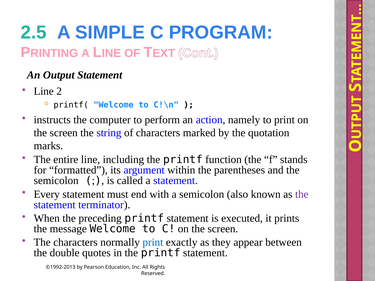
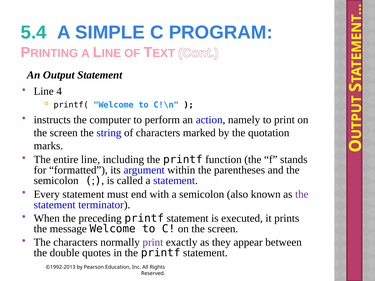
2.5: 2.5 -> 5.4 (34, 33)
2: 2 -> 4 (59, 91)
print colour: blue -> purple (153, 243)
